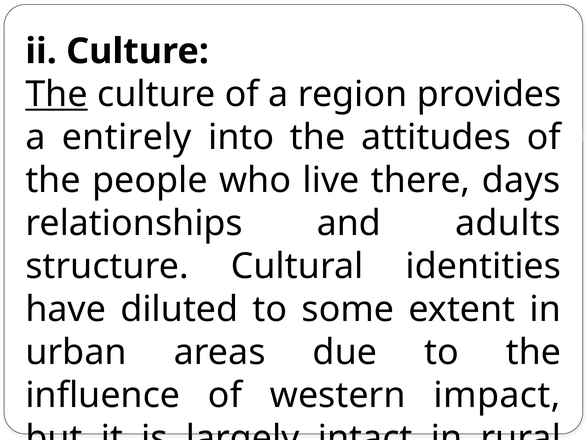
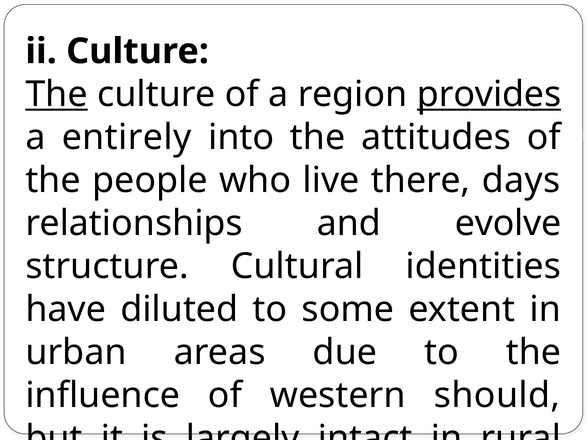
provides underline: none -> present (489, 94)
adults: adults -> evolve (508, 223)
impact: impact -> should (497, 396)
